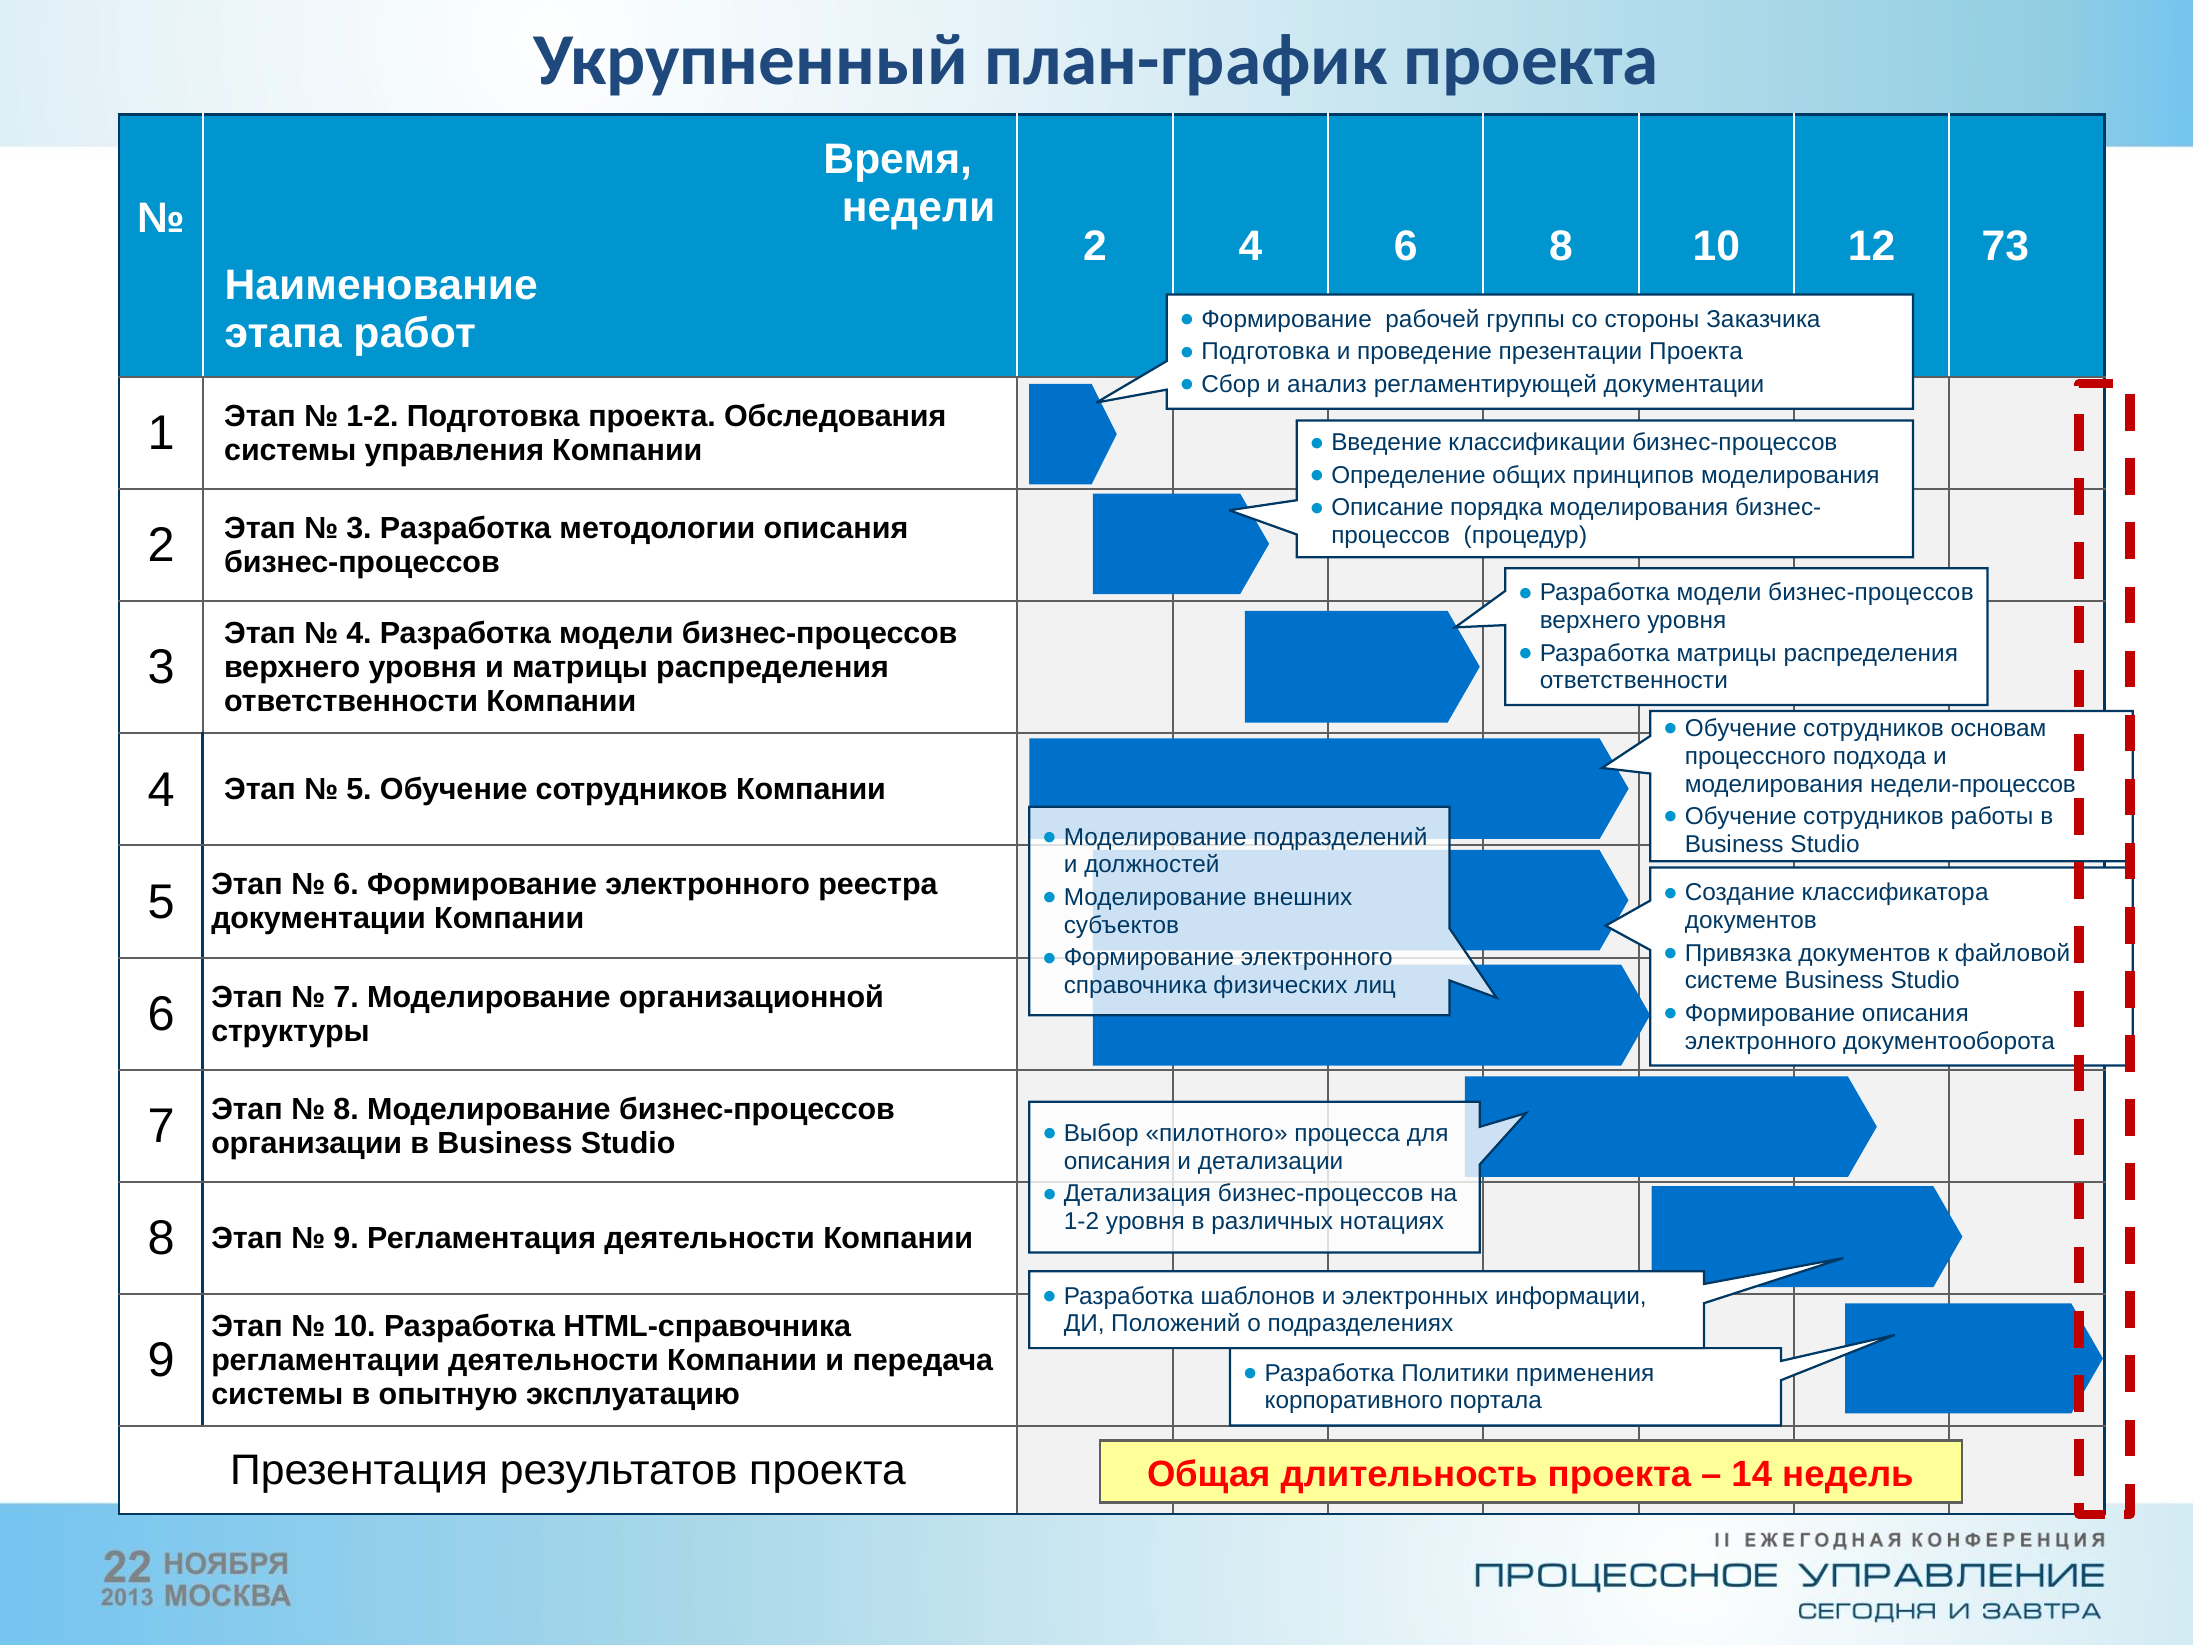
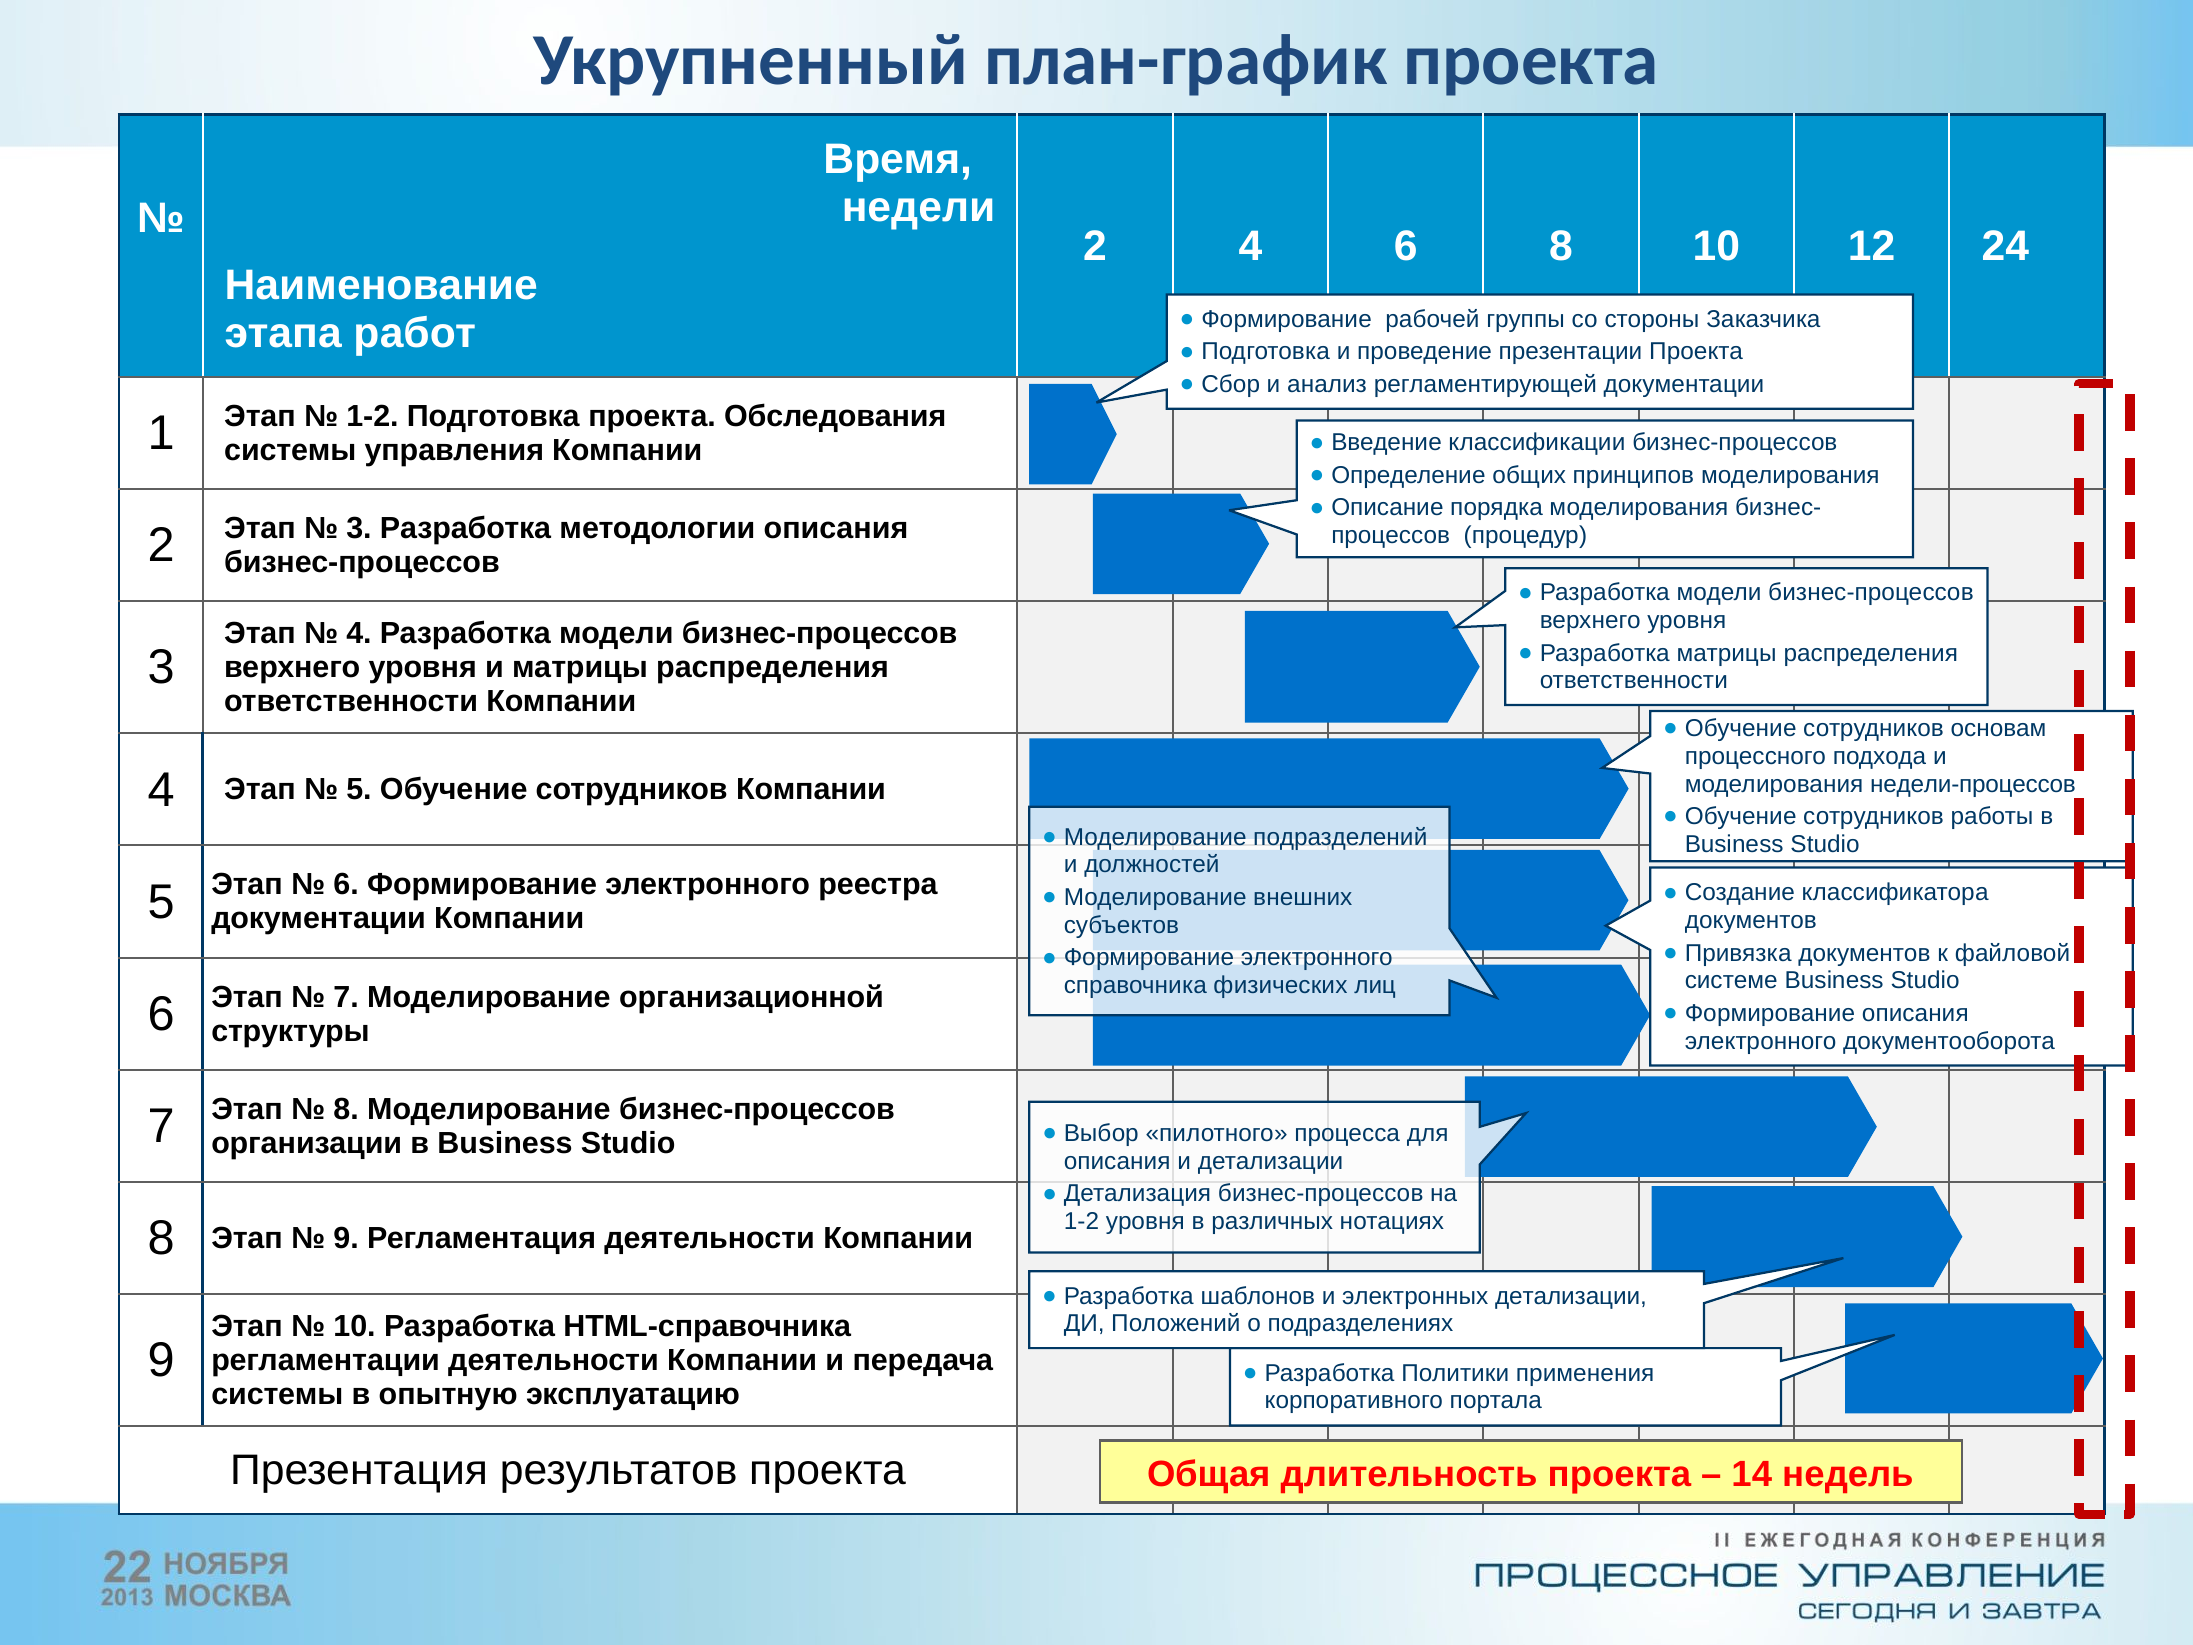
73: 73 -> 24 (2005, 246)
электронных информации: информации -> детализации (1571, 1296)
